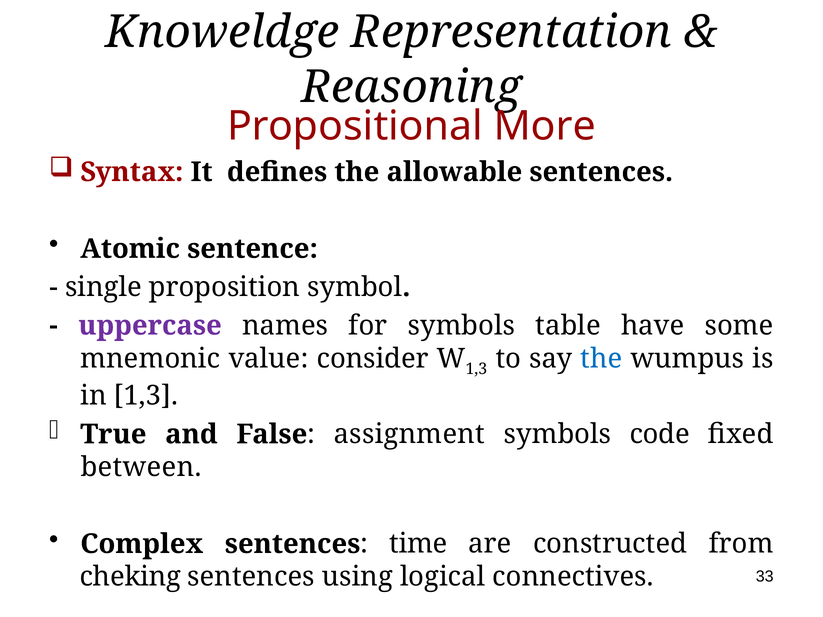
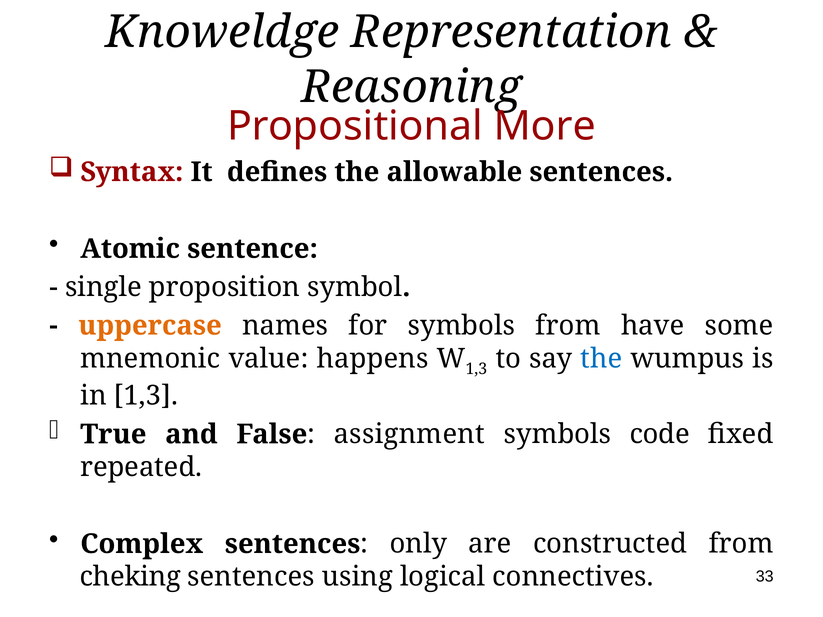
uppercase colour: purple -> orange (150, 326)
symbols table: table -> from (568, 326)
consider: consider -> happens (373, 359)
between: between -> repeated (141, 467)
time: time -> only (418, 544)
